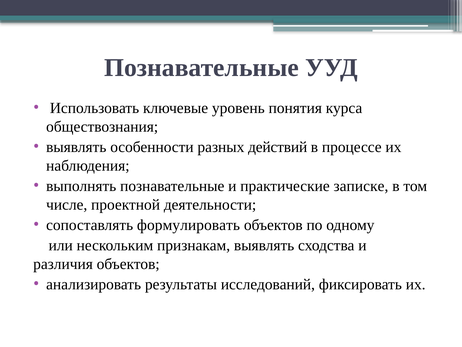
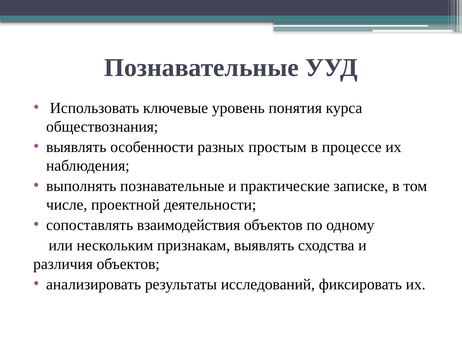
действий: действий -> простым (278, 147)
формулировать: формулировать -> взаимодействия (189, 225)
